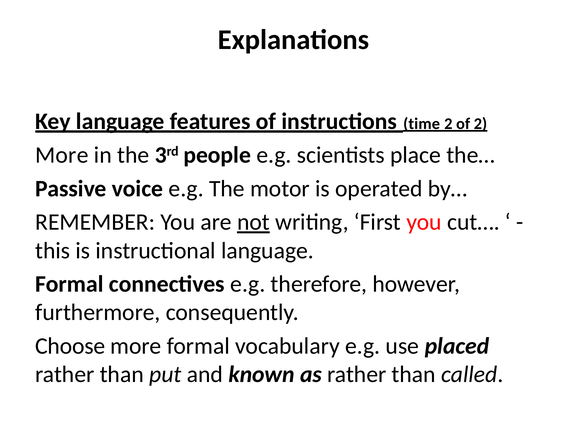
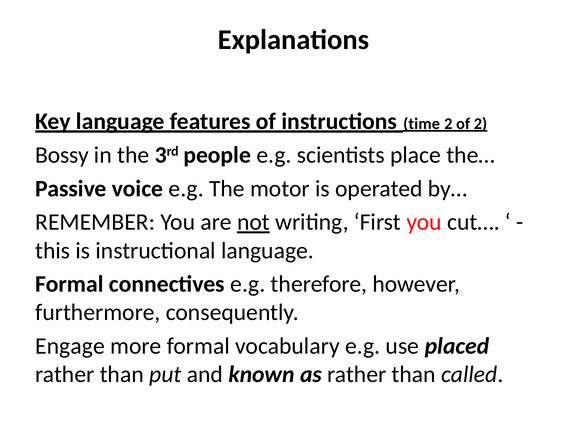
More: More -> Bossy (62, 155)
Choose: Choose -> Engage (70, 346)
